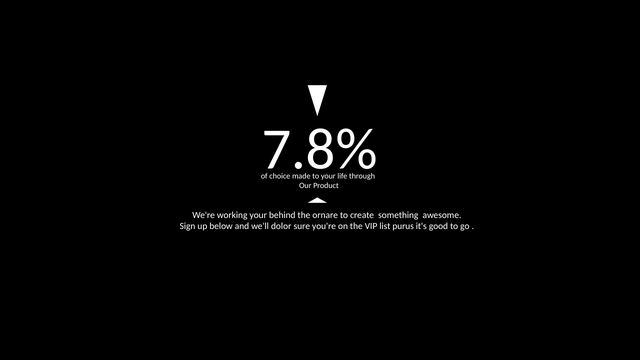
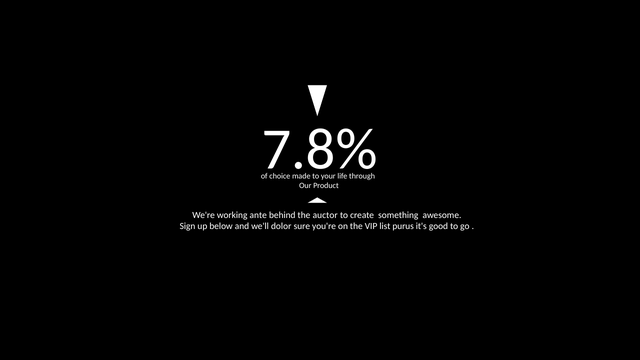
working your: your -> ante (258, 215)
ornare: ornare -> auctor (325, 215)
